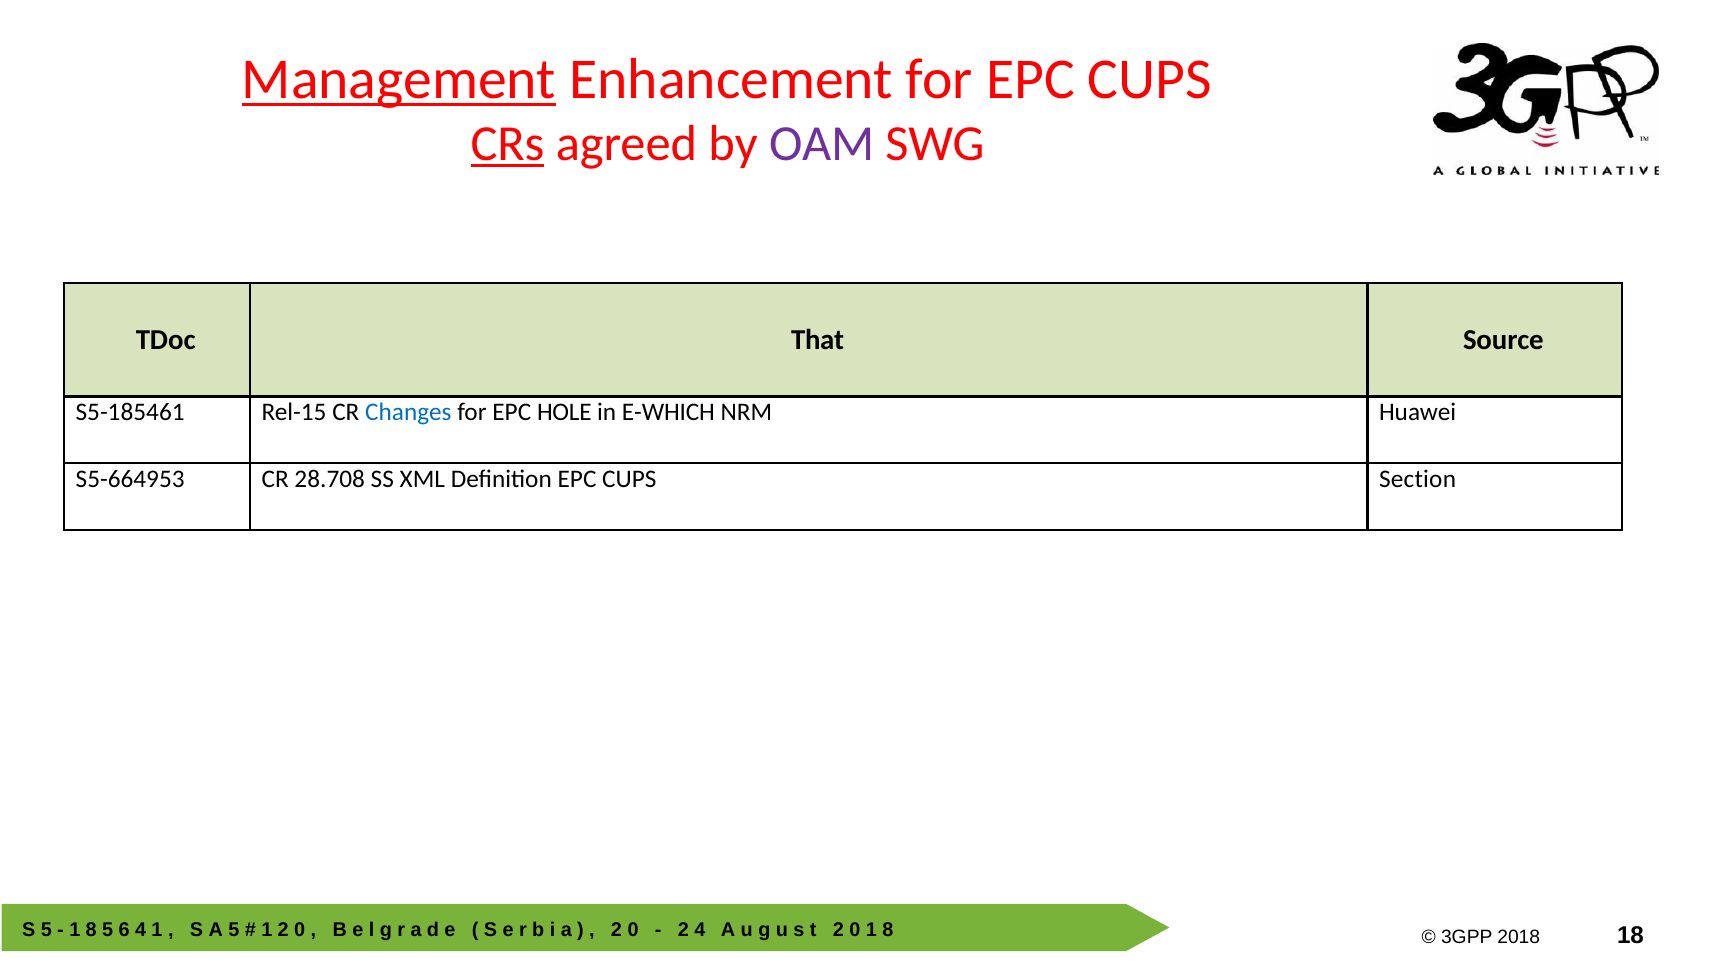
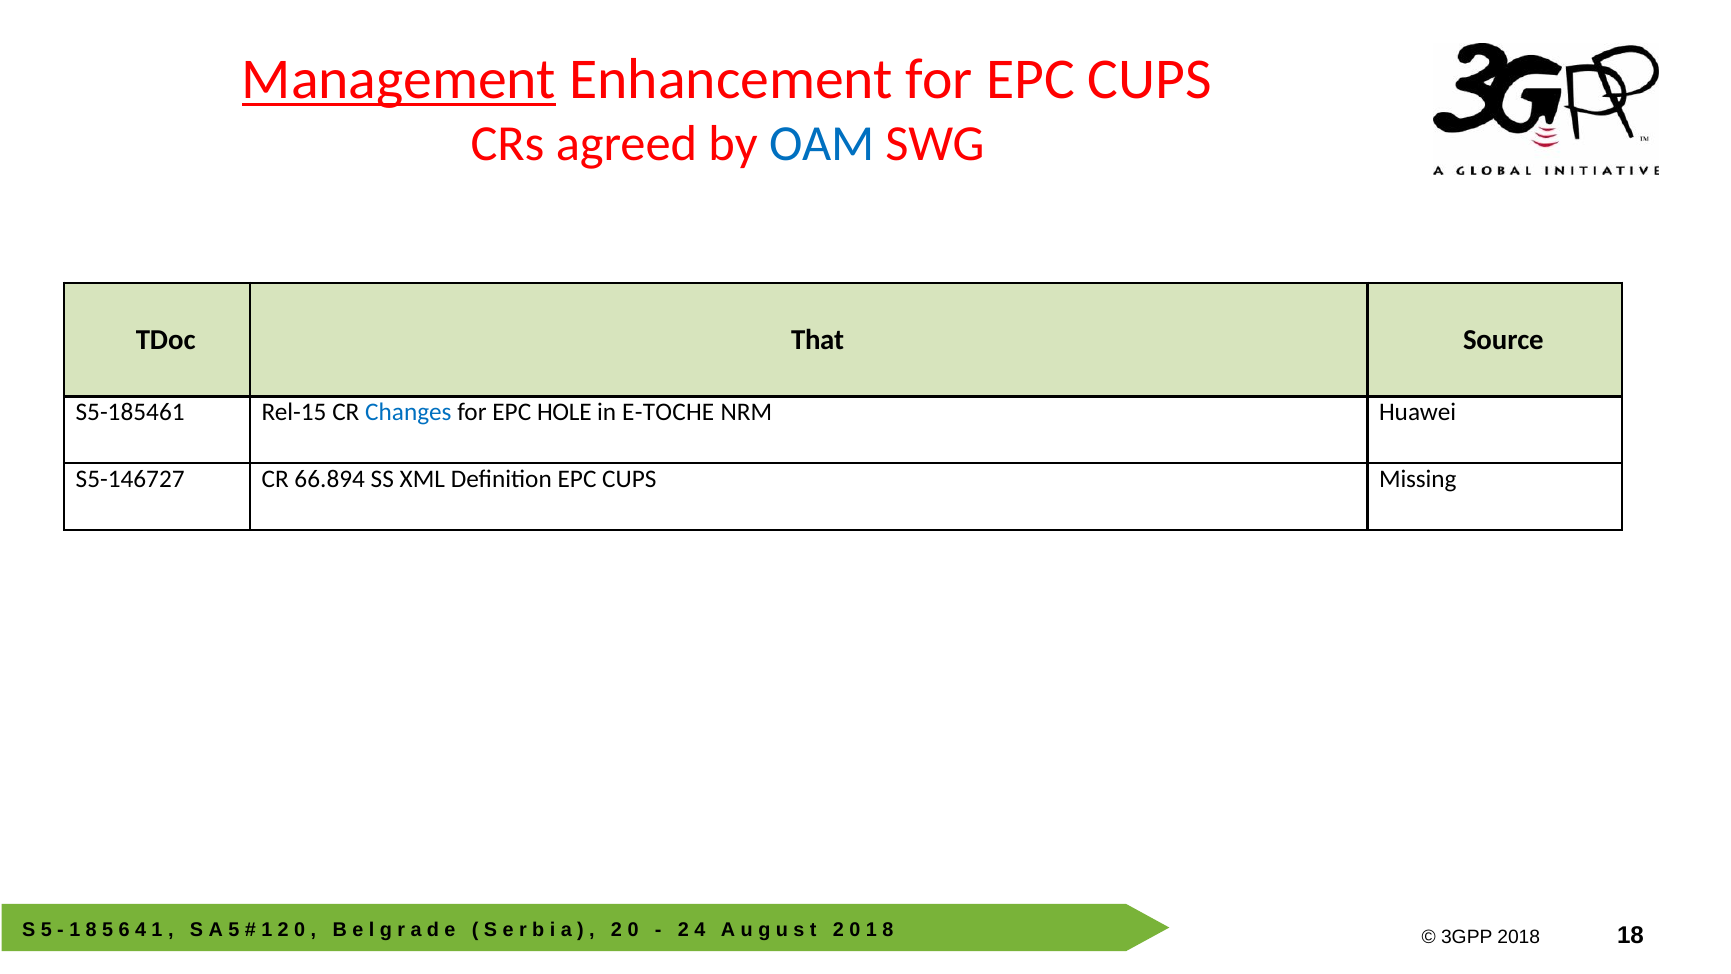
CRs underline: present -> none (507, 144)
OAM colour: purple -> blue (822, 144)
E-WHICH: E-WHICH -> E-TOCHE (668, 412)
S5-664953: S5-664953 -> S5-146727 (130, 479)
28.708: 28.708 -> 66.894 (330, 479)
Section: Section -> Missing (1418, 479)
